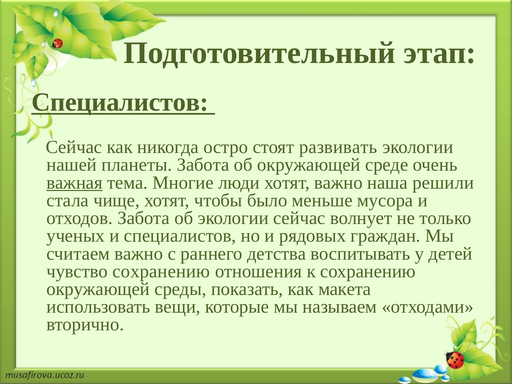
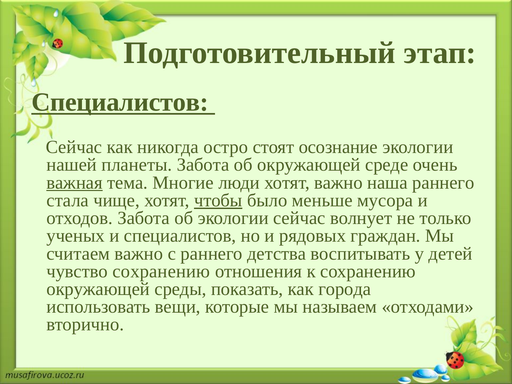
развивать: развивать -> осознание (338, 147)
наша решили: решили -> раннего (443, 183)
чтобы underline: none -> present (218, 200)
макета: макета -> города (345, 289)
